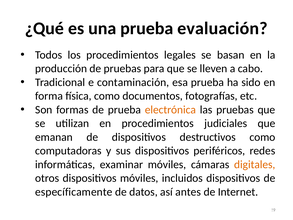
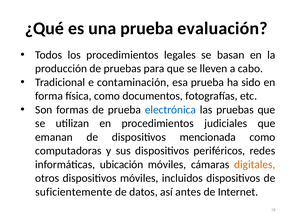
electrónica colour: orange -> blue (170, 110)
destructivos: destructivos -> mencionada (208, 137)
examinar: examinar -> ubicación (122, 164)
específicamente: específicamente -> suficientemente (74, 192)
